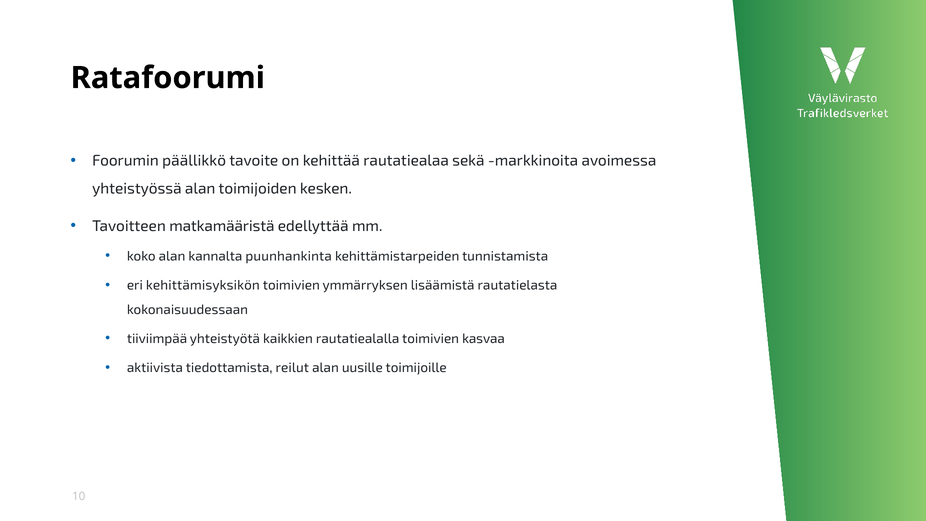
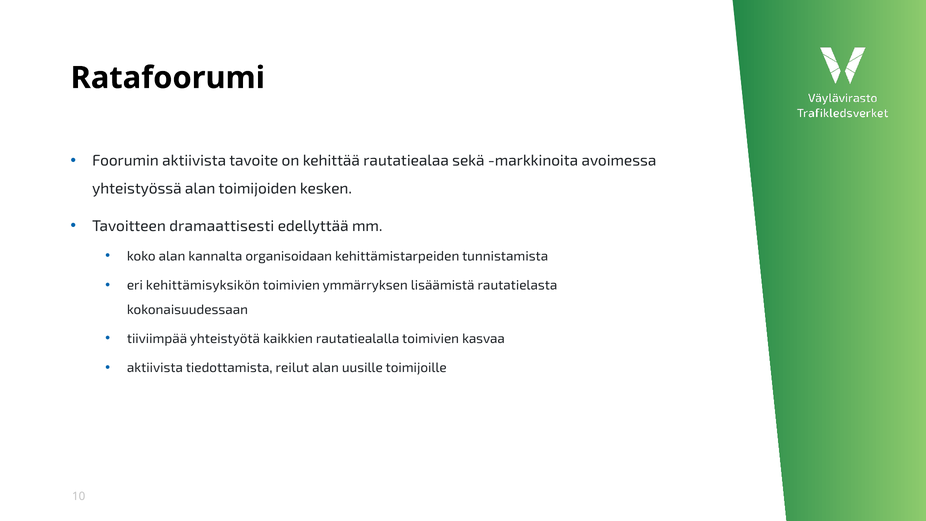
Foorumin päällikkö: päällikkö -> aktiivista (194, 161)
matkamääristä: matkamääristä -> dramaattisesti (222, 226)
puunhankinta: puunhankinta -> organisoidaan (289, 256)
